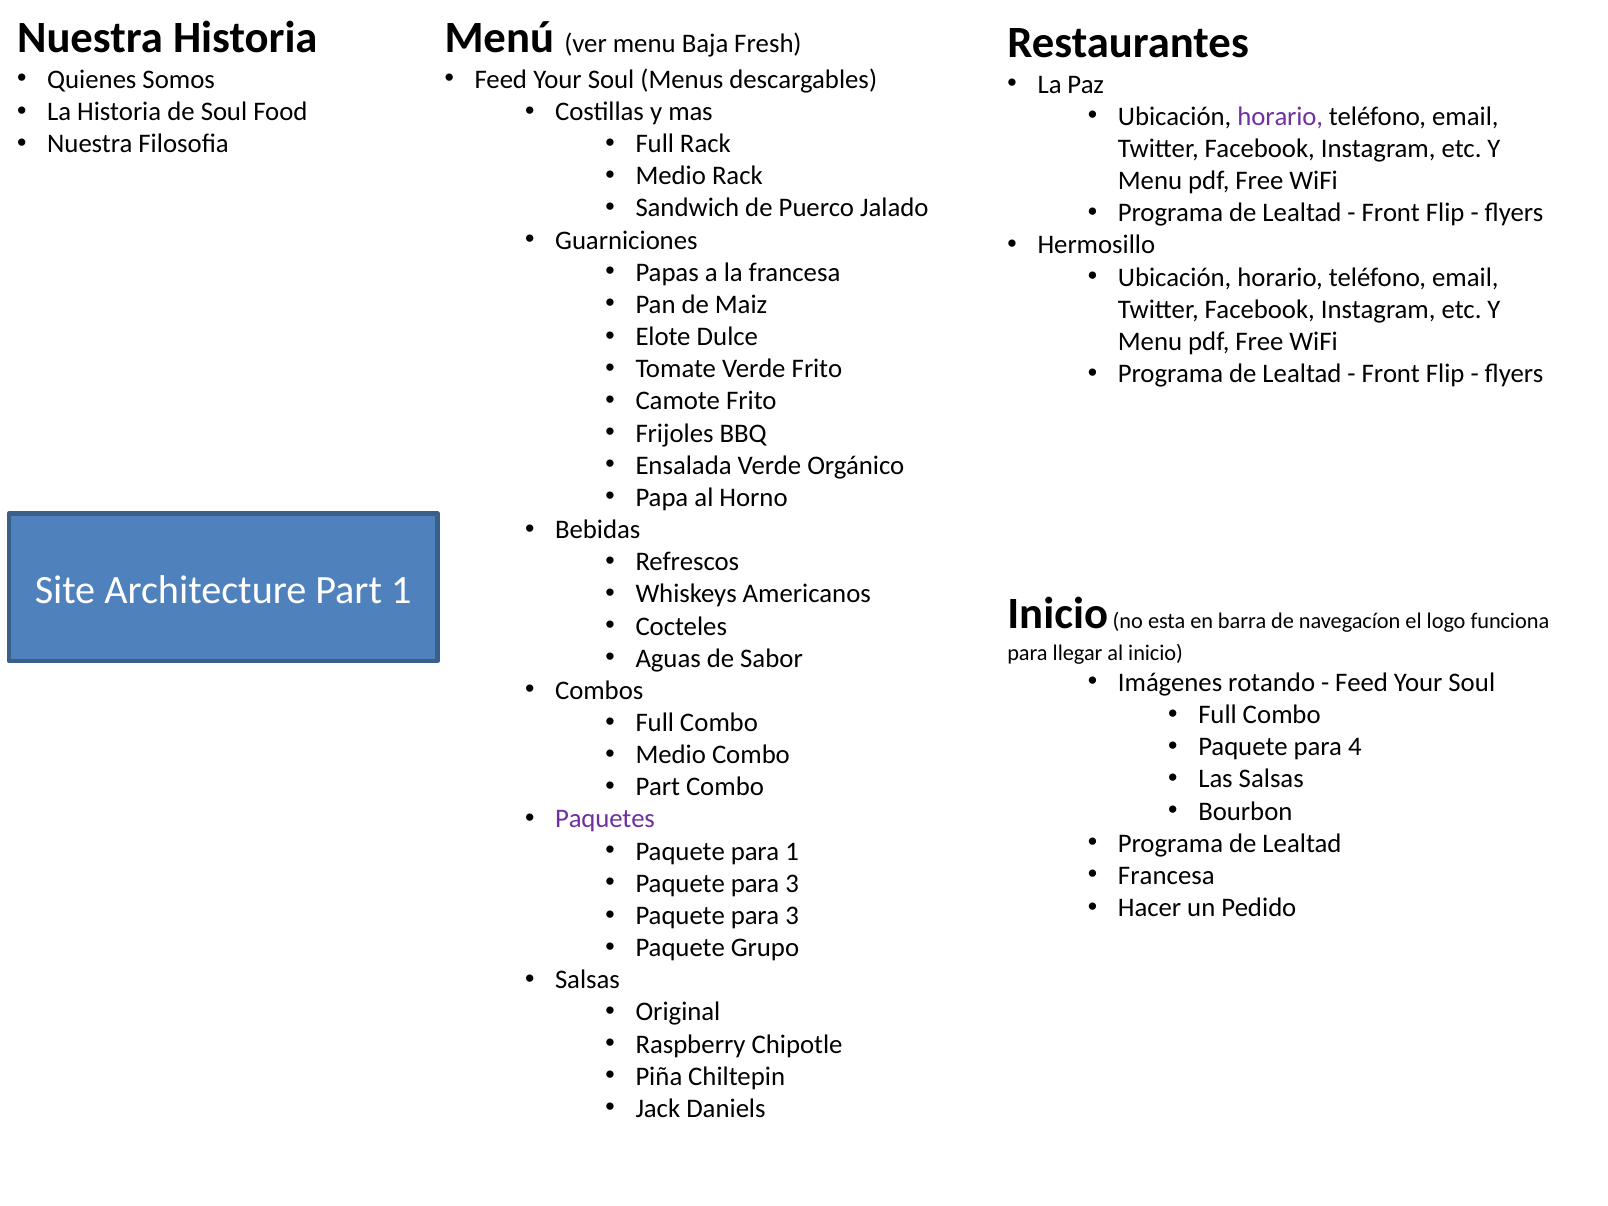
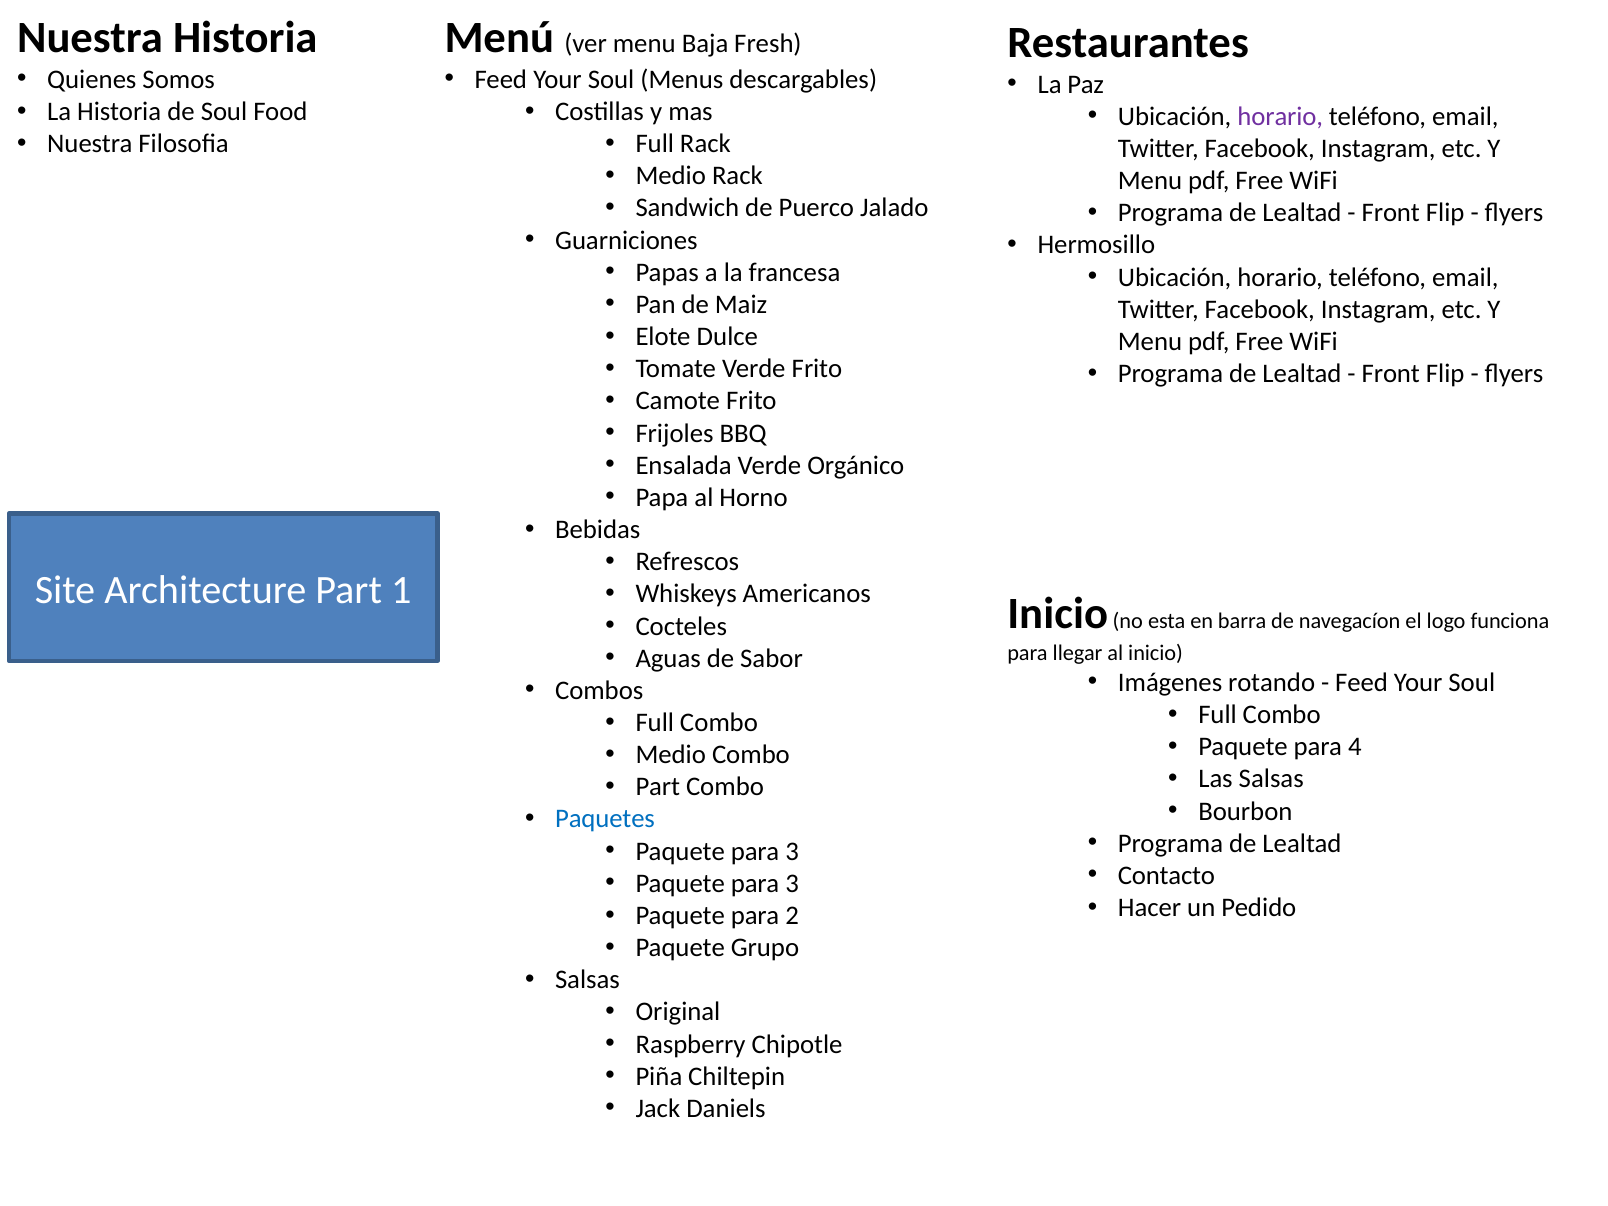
Paquetes colour: purple -> blue (605, 819)
1: 1 -> 3 (792, 851)
Francesa: Francesa -> Contacto (1166, 876)
3: 3 -> 2 (792, 916)
